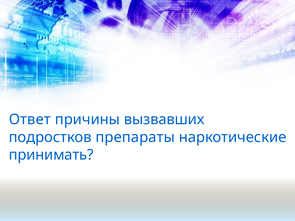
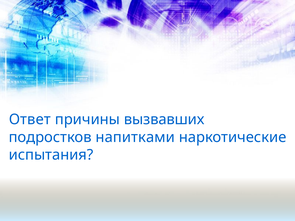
препараты: препараты -> напитками (135, 137)
принимать: принимать -> испытания (51, 155)
